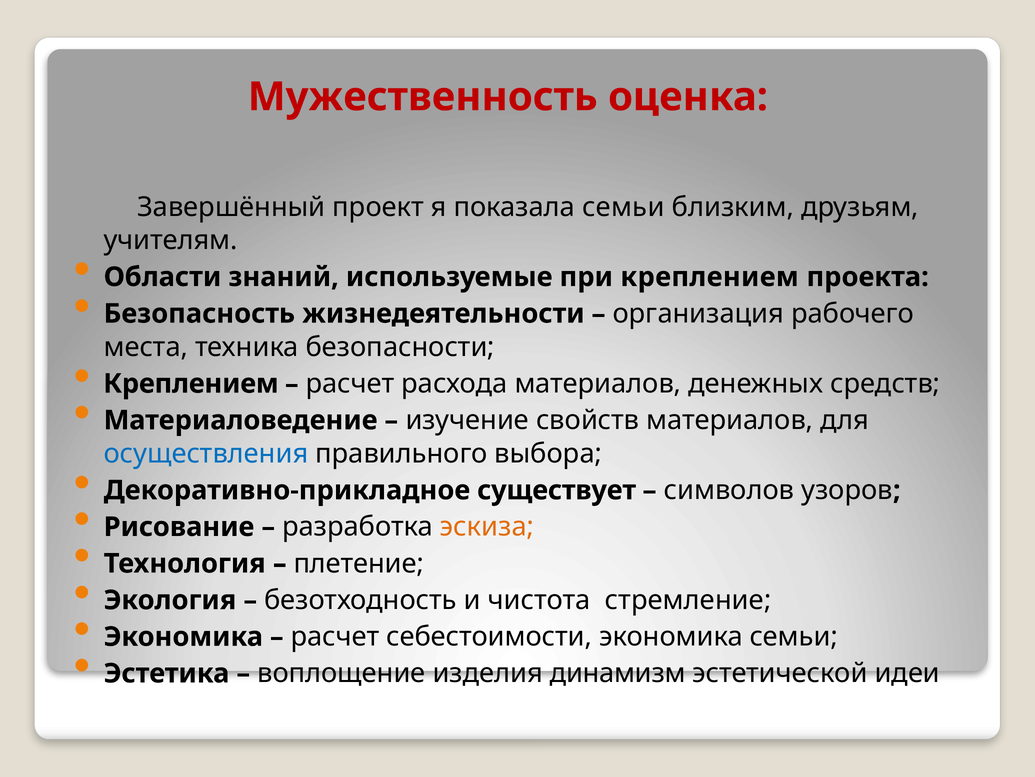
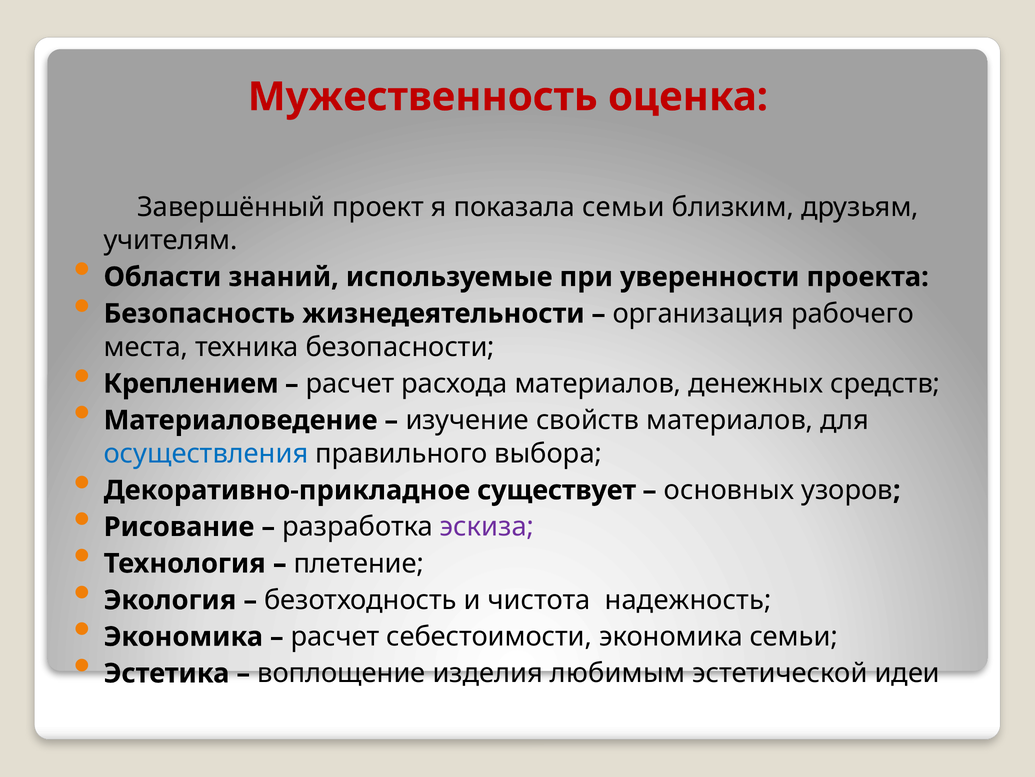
при креплением: креплением -> уверенности (710, 277)
символов: символов -> основных (729, 490)
эскиза colour: orange -> purple (487, 526)
стремление: стремление -> надежность (688, 600)
динамизм: динамизм -> любимым (617, 673)
